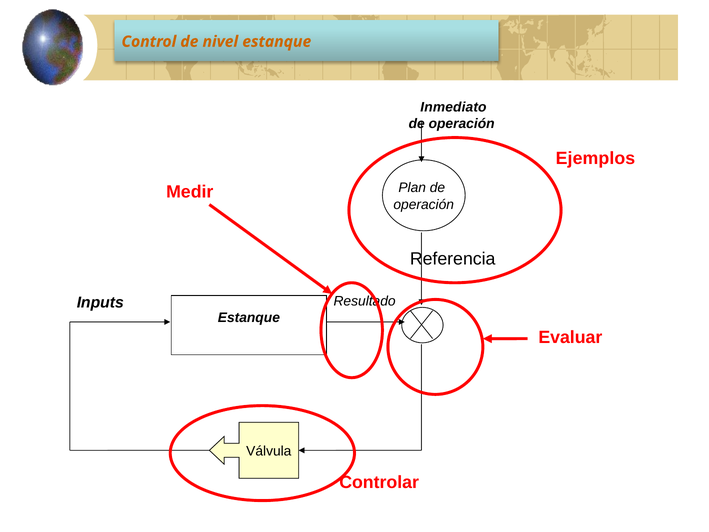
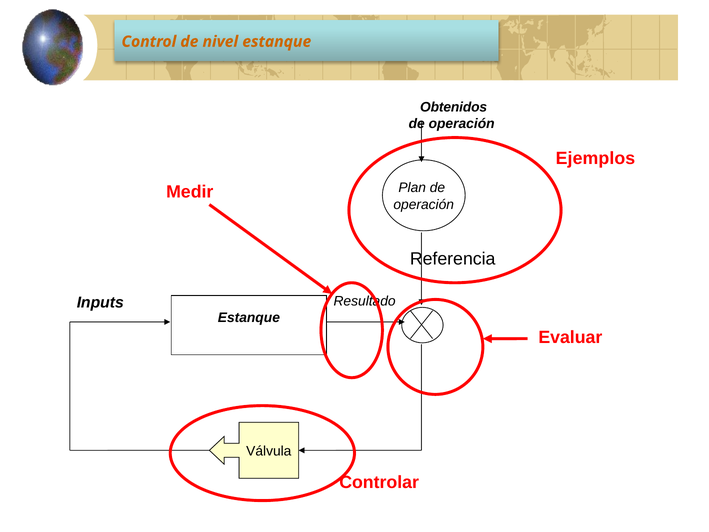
Inmediato: Inmediato -> Obtenidos (454, 107)
